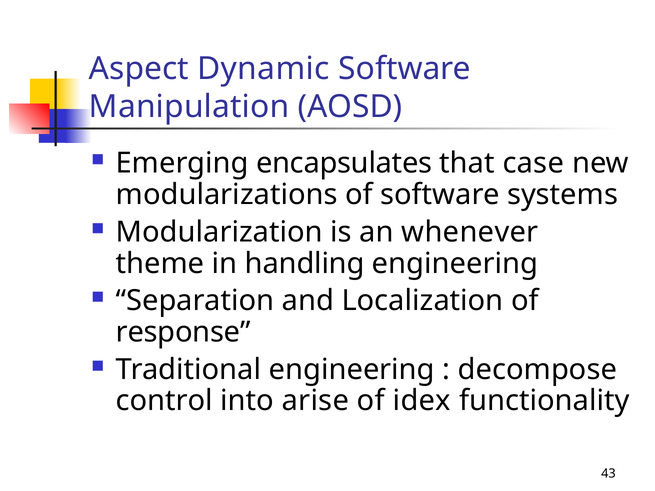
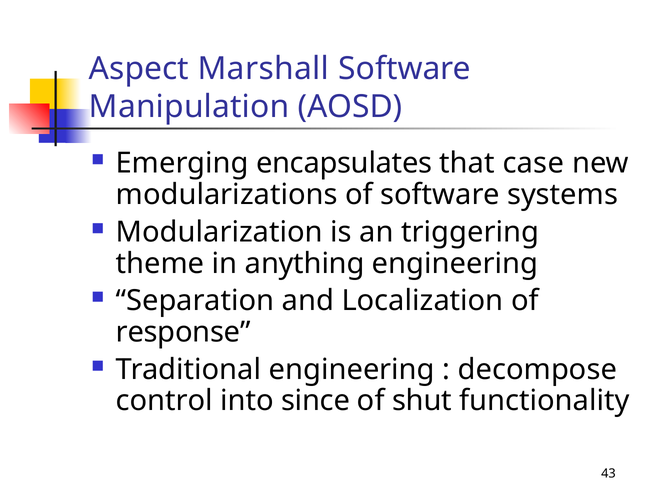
Dynamic: Dynamic -> Marshall (263, 69)
whenever: whenever -> triggering (470, 232)
handling: handling -> anything (305, 264)
arise: arise -> since (316, 401)
idex: idex -> shut (422, 401)
